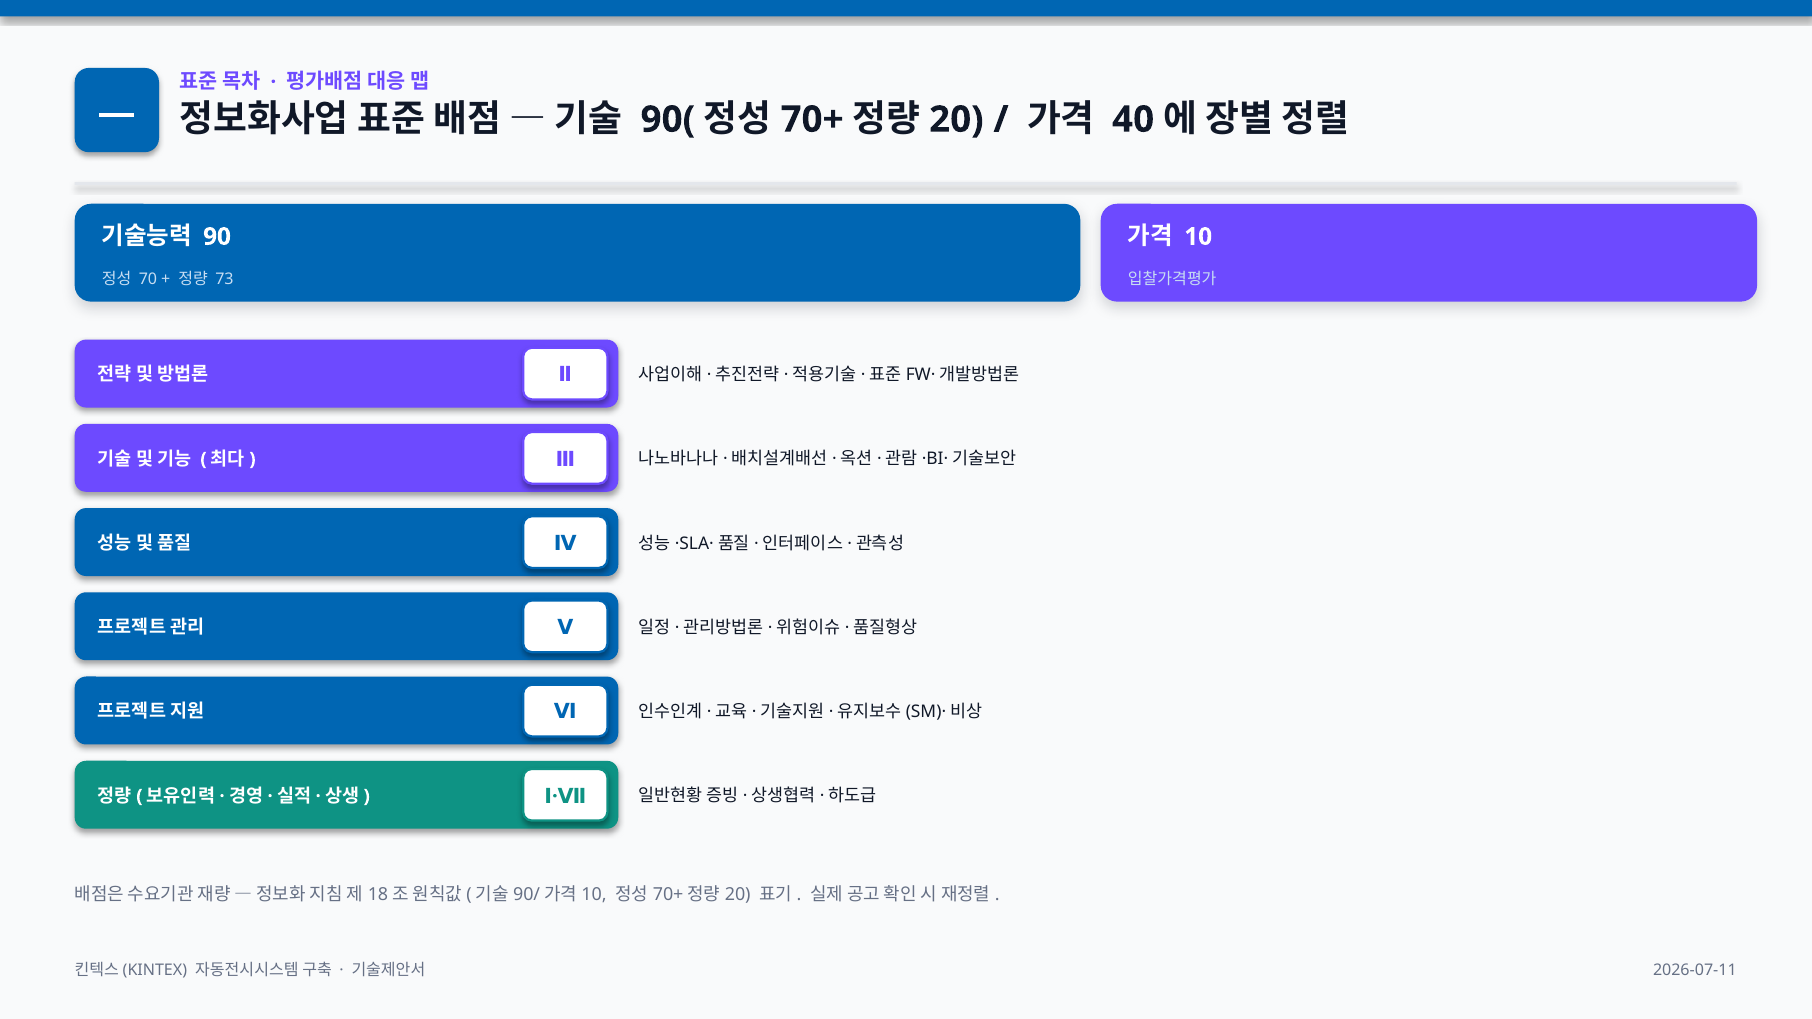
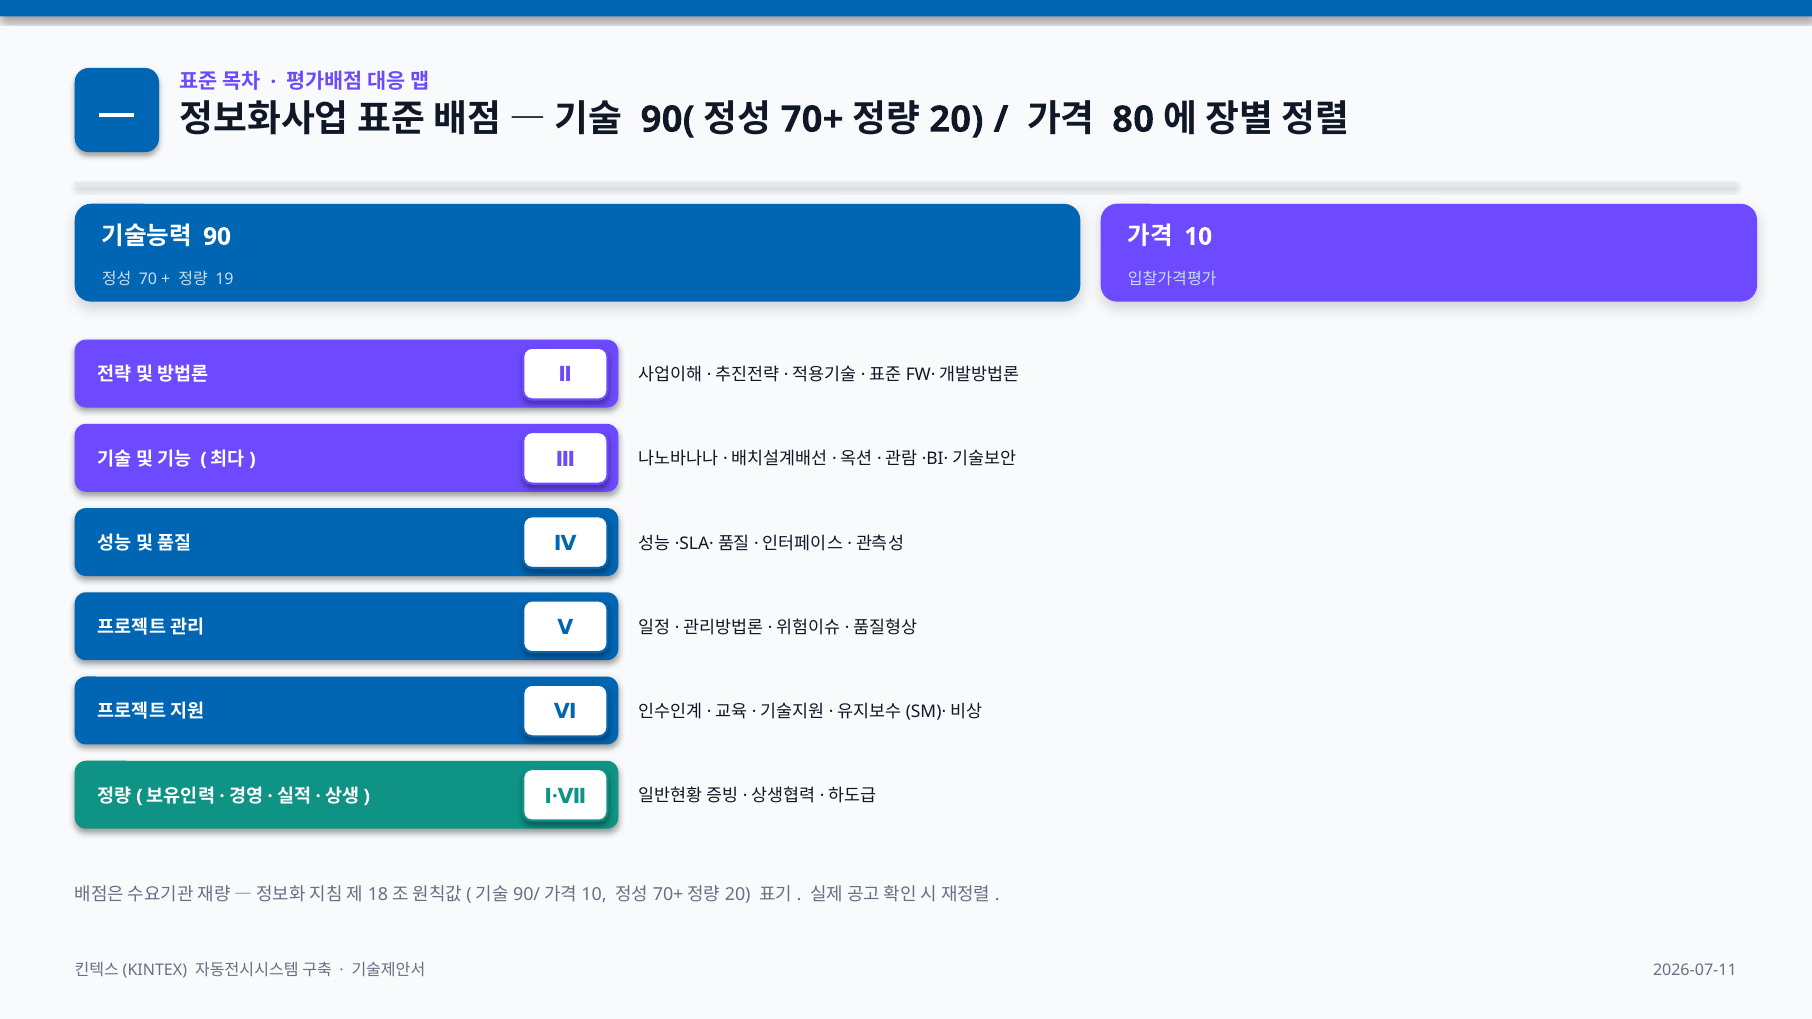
40: 40 -> 80 (1133, 120)
73: 73 -> 19 (224, 280)
